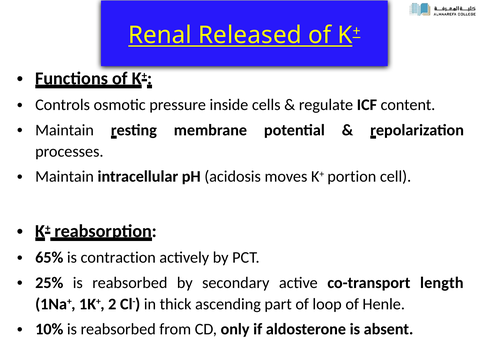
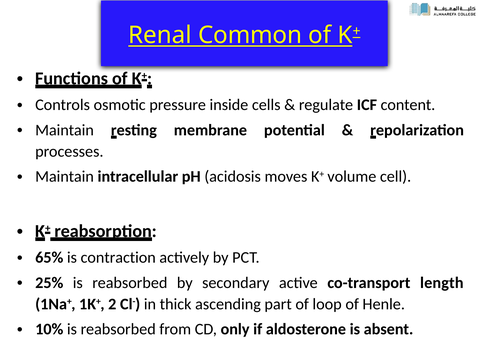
Released: Released -> Common (250, 35)
portion: portion -> volume (352, 176)
